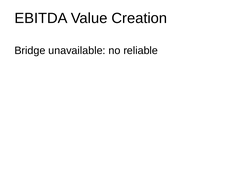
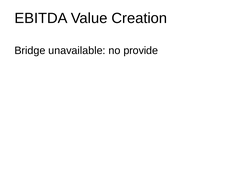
reliable: reliable -> provide (141, 51)
